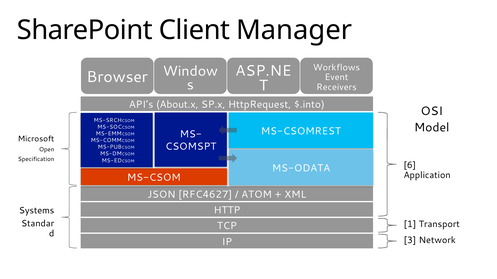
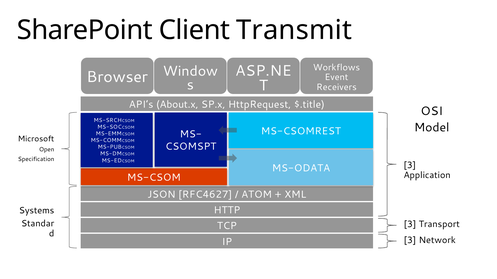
Manager: Manager -> Transmit (294, 30)
$.into: $.into -> $.title (309, 105)
6: 6 -> 3 (410, 166)
1: 1 -> 3 (410, 225)
